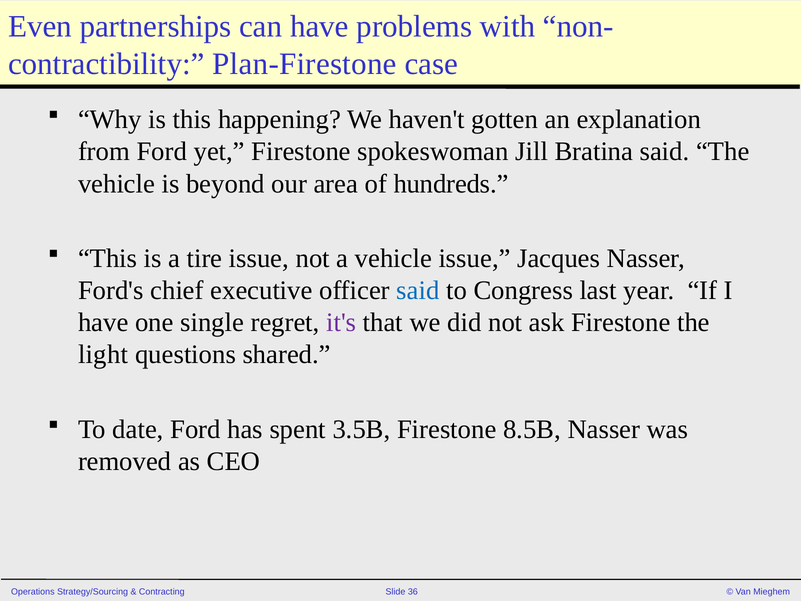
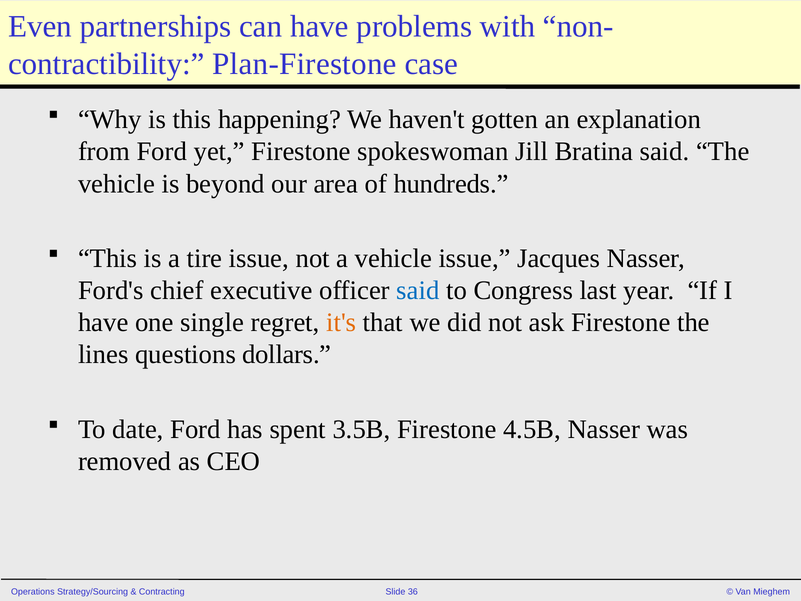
it's colour: purple -> orange (341, 322)
light: light -> lines (103, 355)
shared: shared -> dollars (287, 355)
8.5B: 8.5B -> 4.5B (532, 429)
